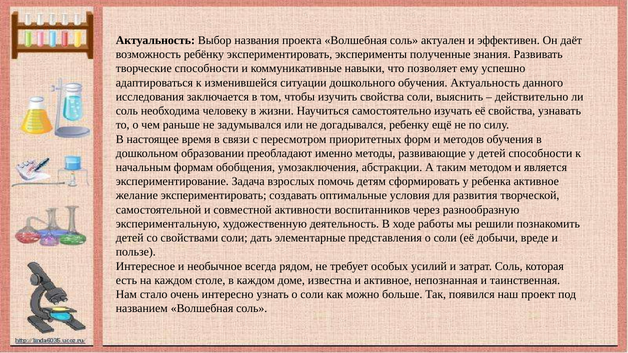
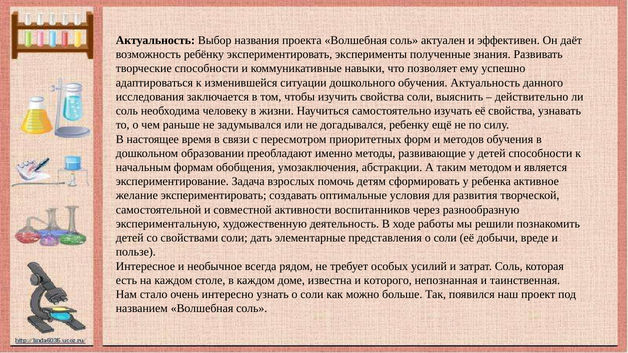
и активное: активное -> которого (388, 281)
